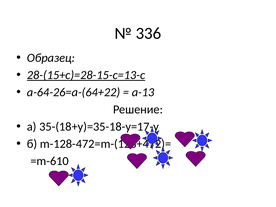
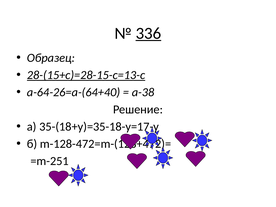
336 underline: none -> present (148, 33)
а-64-26=а-(64+22: а-64-26=а-(64+22 -> а-64-26=а-(64+40 (74, 92)
а-13: а-13 -> а-38 (143, 92)
=m-610: =m-610 -> =m-251 (50, 161)
